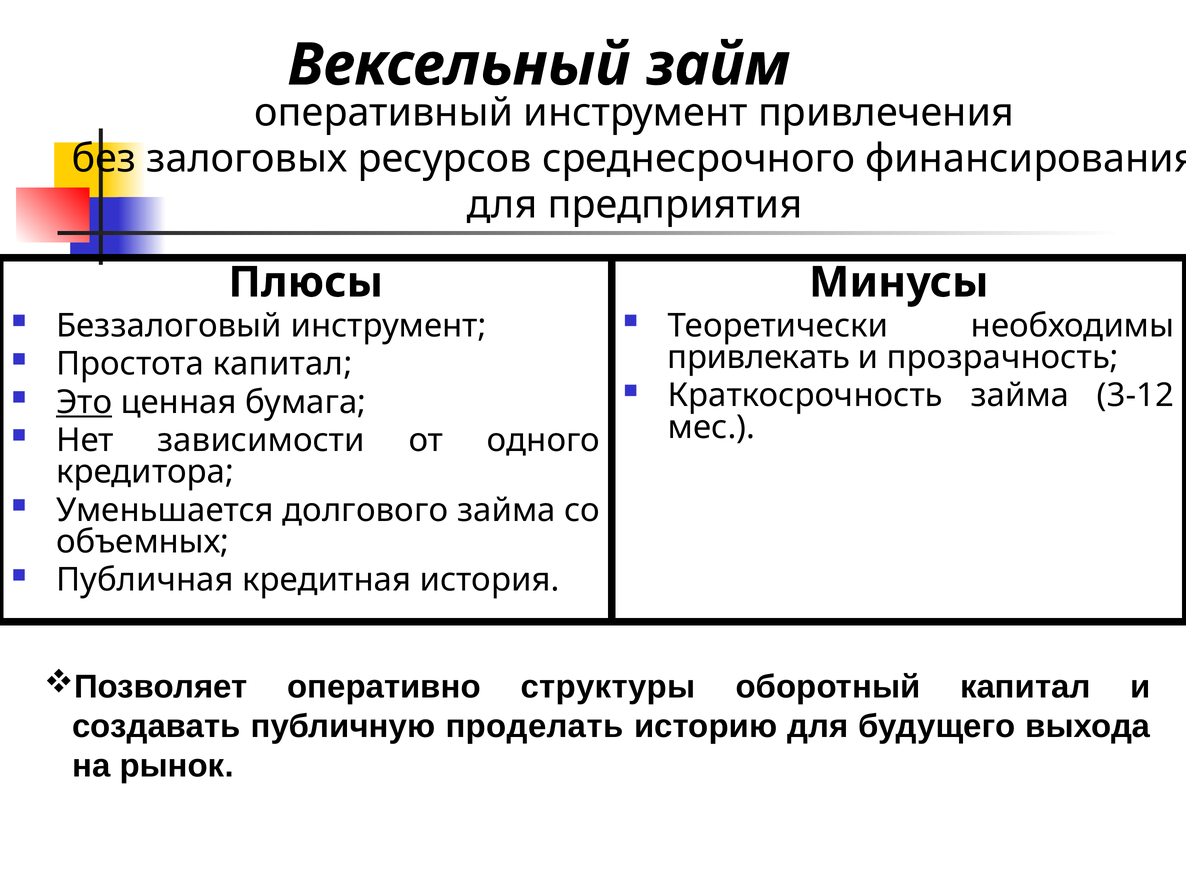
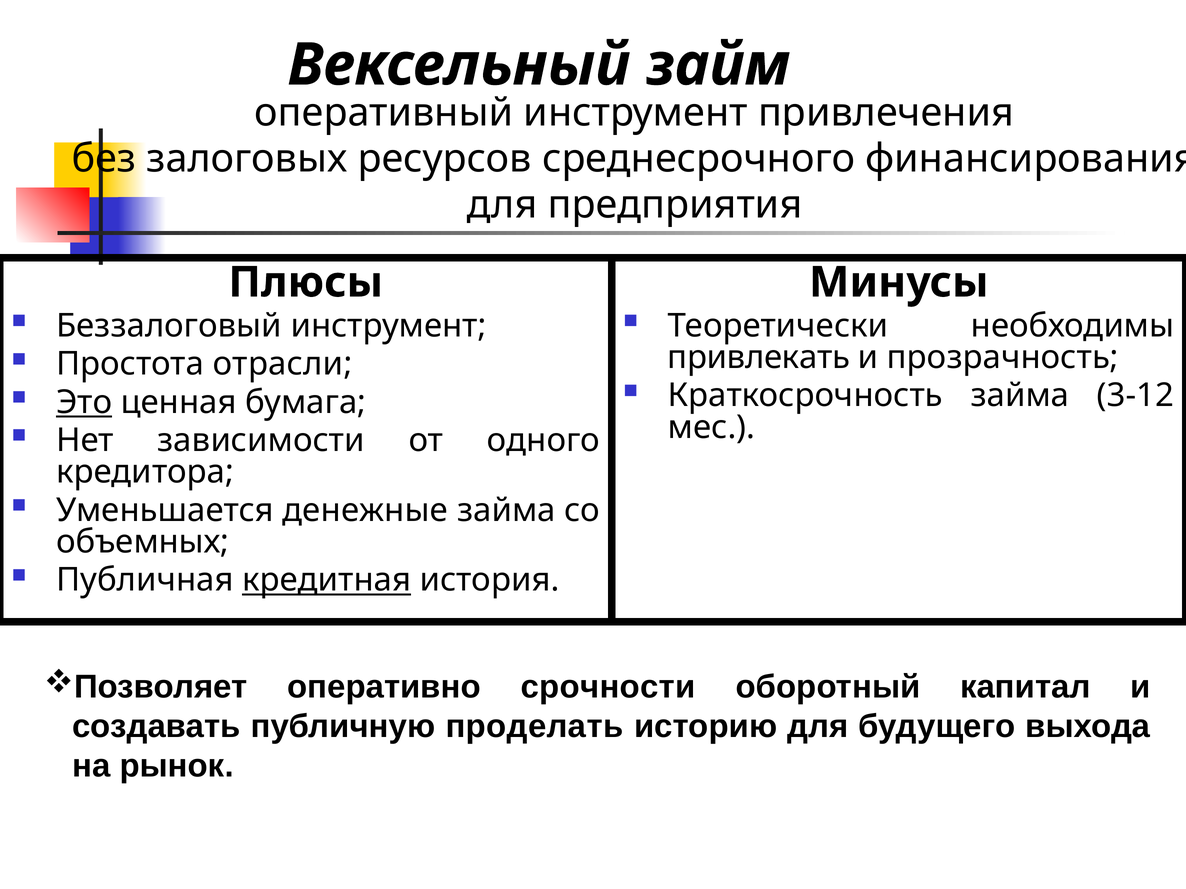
Простота капитал: капитал -> отрасли (283, 364)
долгового: долгового -> денежные (365, 511)
кредитная underline: none -> present (327, 580)
структуры: структуры -> срочности (608, 687)
